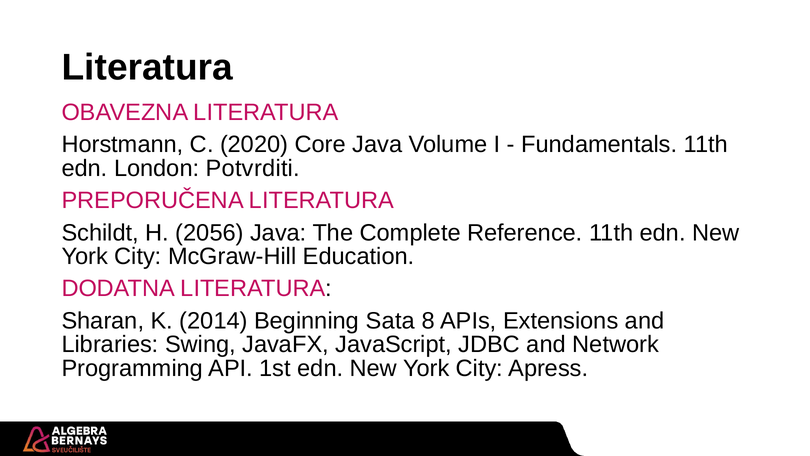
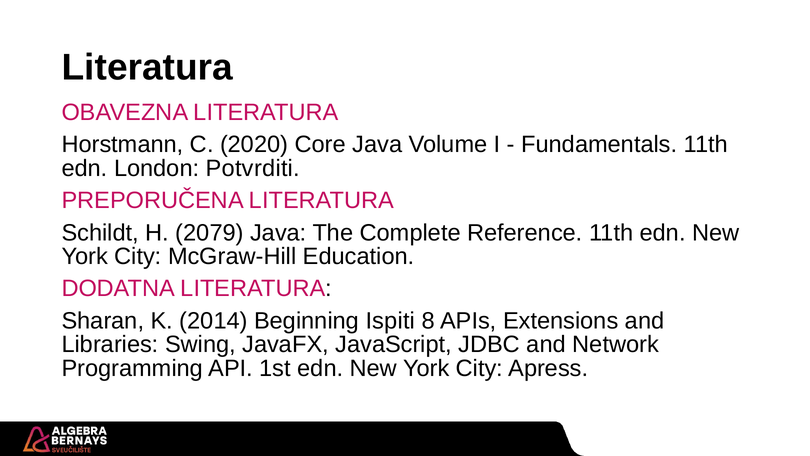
2056: 2056 -> 2079 (210, 233)
Sata: Sata -> Ispiti (390, 321)
